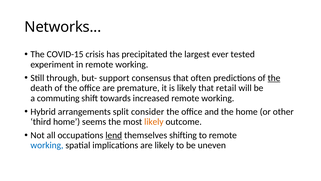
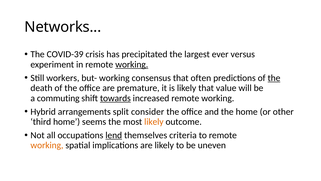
COVID-15: COVID-15 -> COVID-39 (65, 54)
tested: tested -> versus (243, 54)
working underline: none -> present (132, 64)
through: through -> workers (63, 78)
but- support: support -> working (114, 78)
retail: retail -> value (226, 88)
towards underline: none -> present (115, 98)
shifting: shifting -> criteria (183, 135)
working colour: blue -> orange (47, 145)
